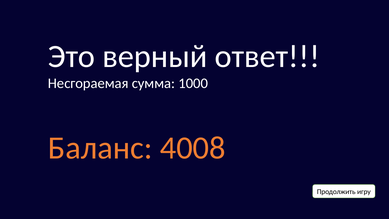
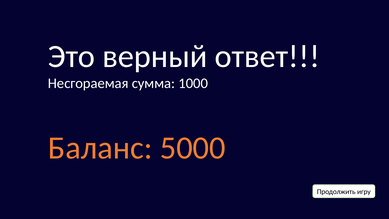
4008: 4008 -> 5000 (193, 148)
